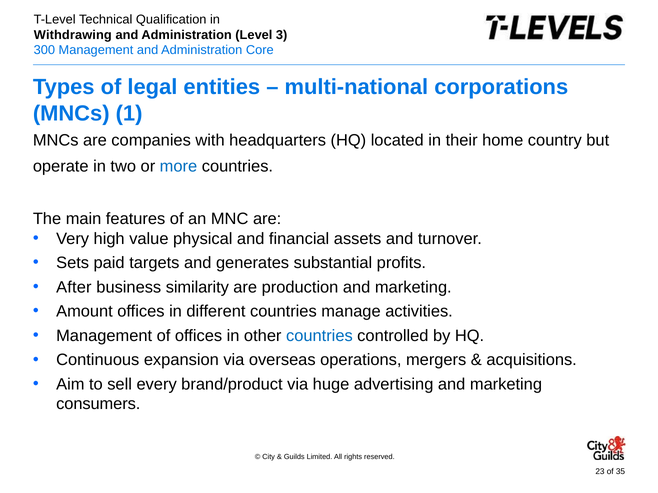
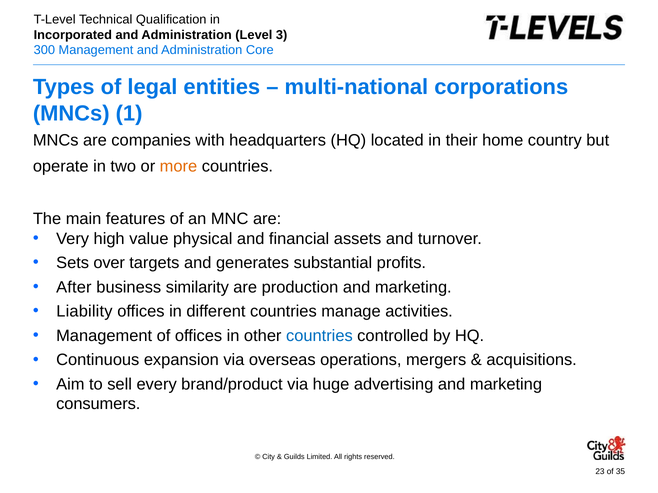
Withdrawing: Withdrawing -> Incorporated (73, 35)
more colour: blue -> orange (178, 167)
paid: paid -> over (109, 263)
Amount: Amount -> Liability (84, 312)
